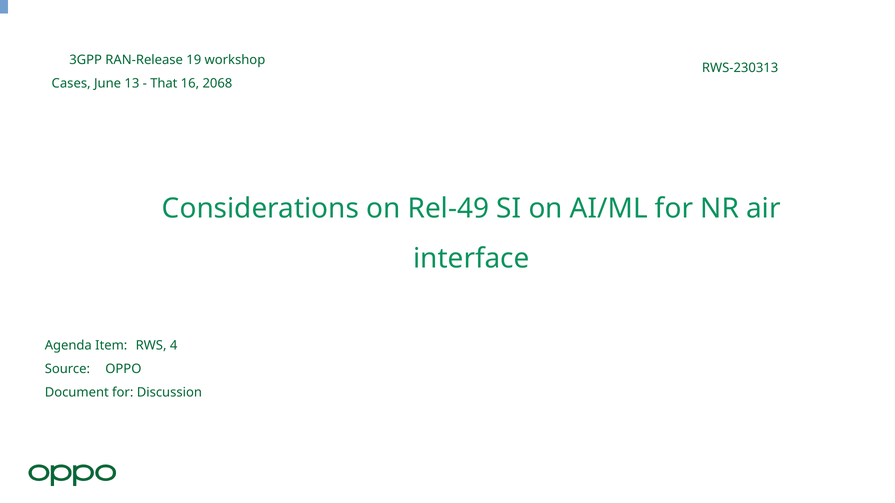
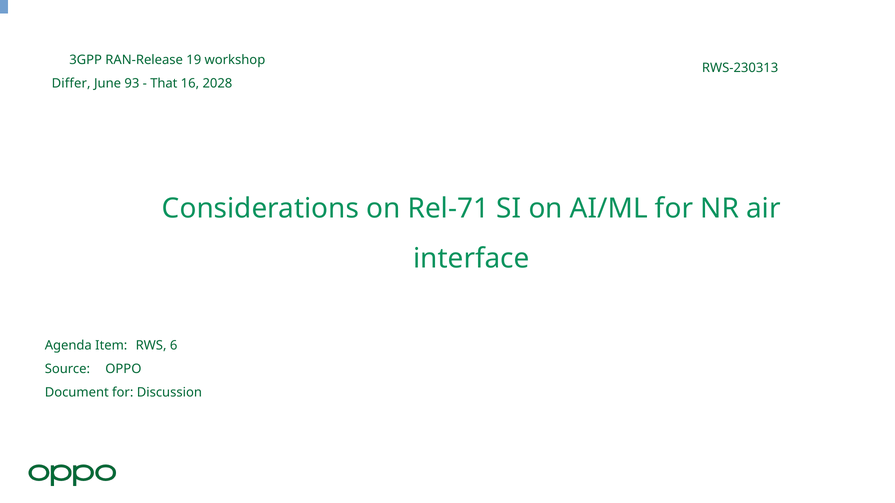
Cases: Cases -> Differ (71, 84)
13: 13 -> 93 (132, 84)
2068: 2068 -> 2028 (217, 84)
Rel-49: Rel-49 -> Rel-71 (448, 209)
4: 4 -> 6 (174, 346)
